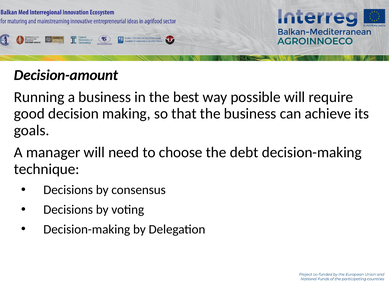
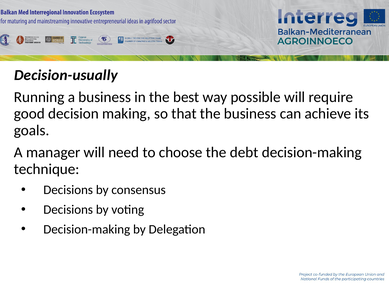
Decision-amount: Decision-amount -> Decision-usually (66, 75)
